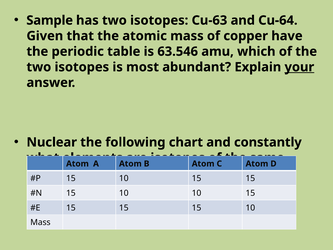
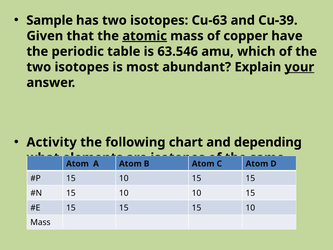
Cu-64: Cu-64 -> Cu-39 (278, 20)
atomic underline: none -> present (145, 36)
Nuclear: Nuclear -> Activity (52, 142)
constantly: constantly -> depending (268, 142)
